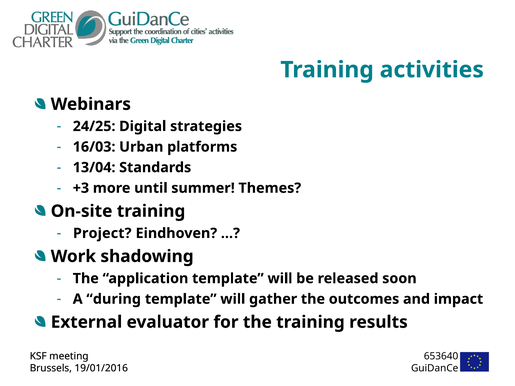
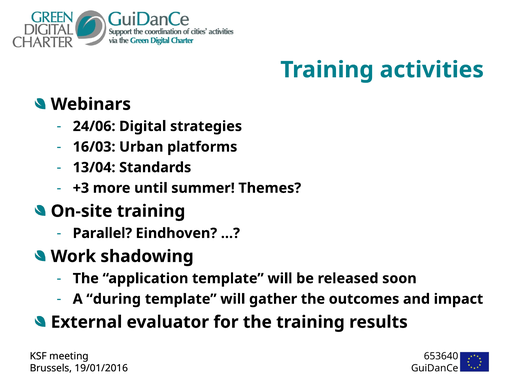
24/25: 24/25 -> 24/06 (94, 126)
Project: Project -> Parallel (102, 233)
